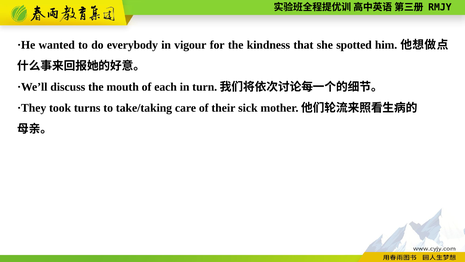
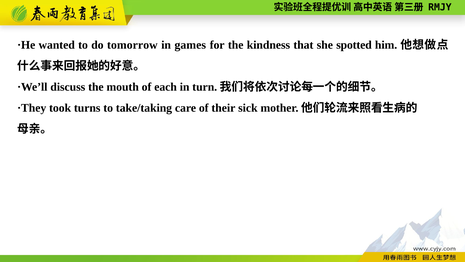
everybody: everybody -> tomorrow (132, 45)
vigour: vigour -> games (190, 45)
